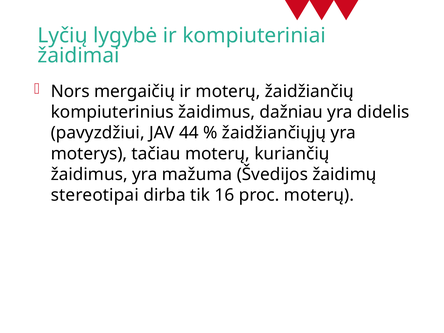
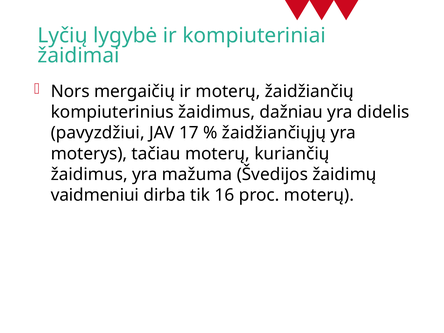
44: 44 -> 17 (189, 133)
stereotipai: stereotipai -> vaidmeniui (95, 195)
